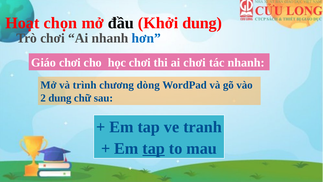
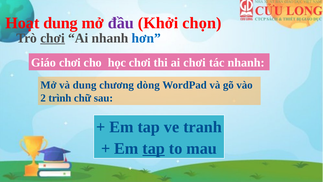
Hoạt chọn: chọn -> dung (61, 23)
đầu colour: black -> purple (121, 23)
Khởi dung: dung -> chọn (202, 23)
chơi underline: none -> present (53, 38)
và trình: trình -> dung (85, 85)
2 dung: dung -> trình (60, 98)
